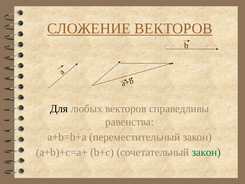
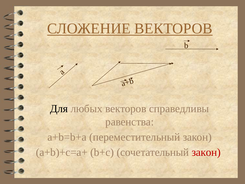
закон colour: green -> red (206, 152)
